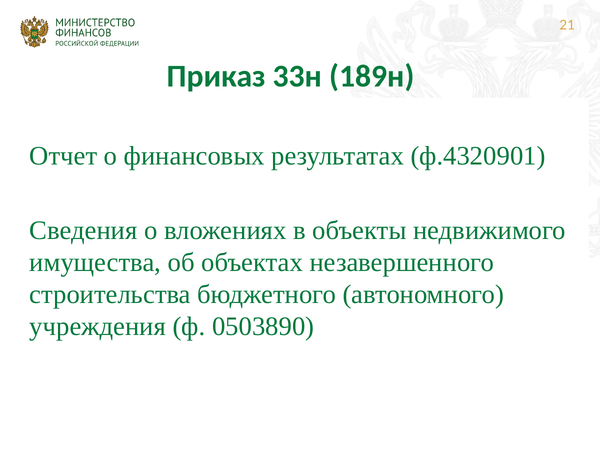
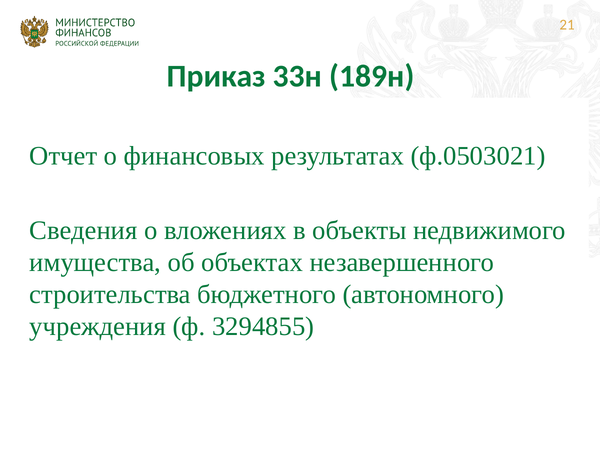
ф.4320901: ф.4320901 -> ф.0503021 (478, 156)
0503890: 0503890 -> 3294855 (263, 327)
